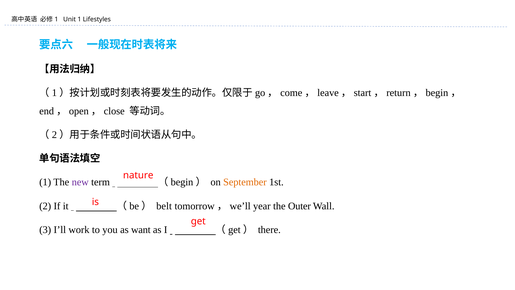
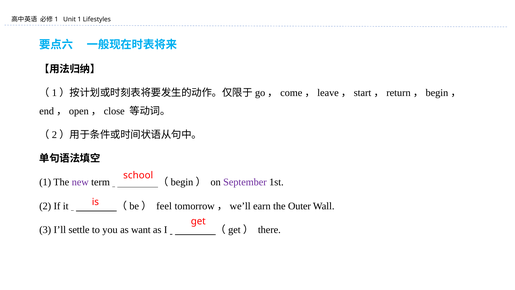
nature: nature -> school (138, 175)
September colour: orange -> purple (245, 182)
belt: belt -> feel (164, 206)
year: year -> earn (262, 206)
work: work -> settle (79, 230)
